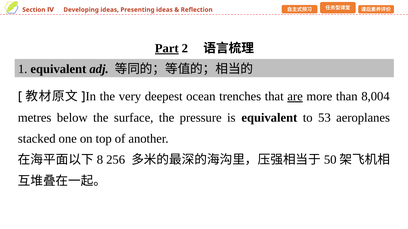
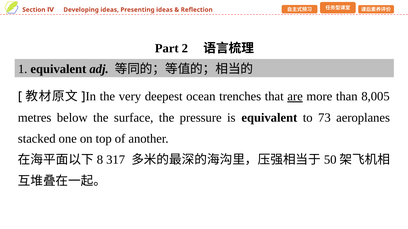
Part underline: present -> none (167, 48)
8,004: 8,004 -> 8,005 (376, 97)
53: 53 -> 73 (324, 118)
256: 256 -> 317 (116, 160)
